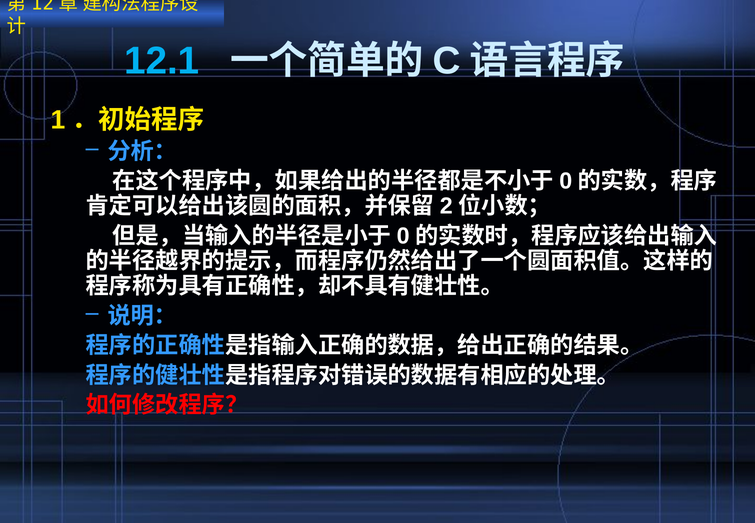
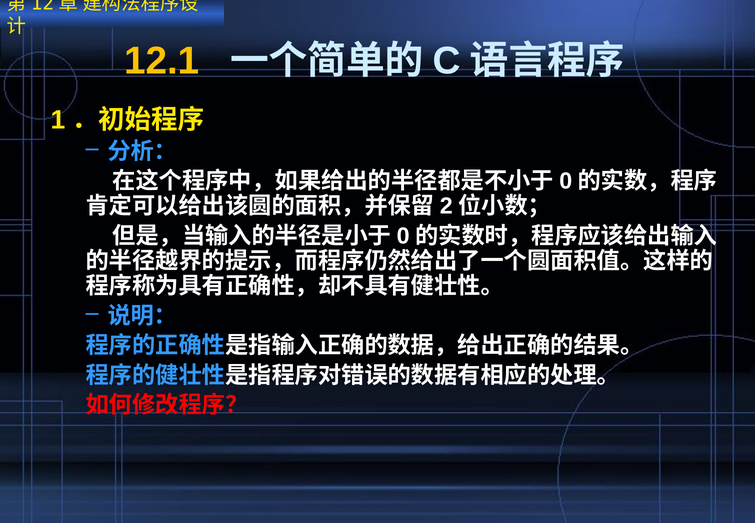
12.1 colour: light blue -> yellow (162, 61)
